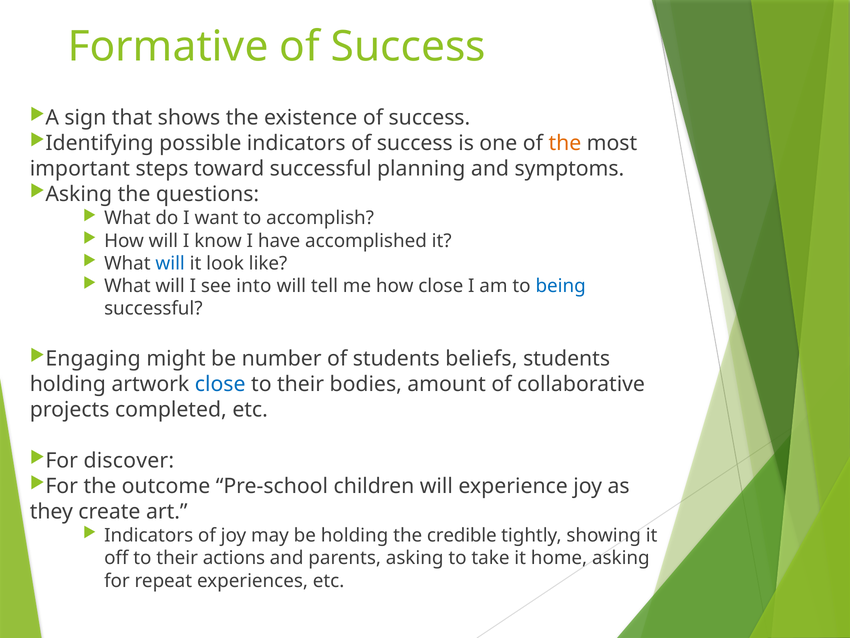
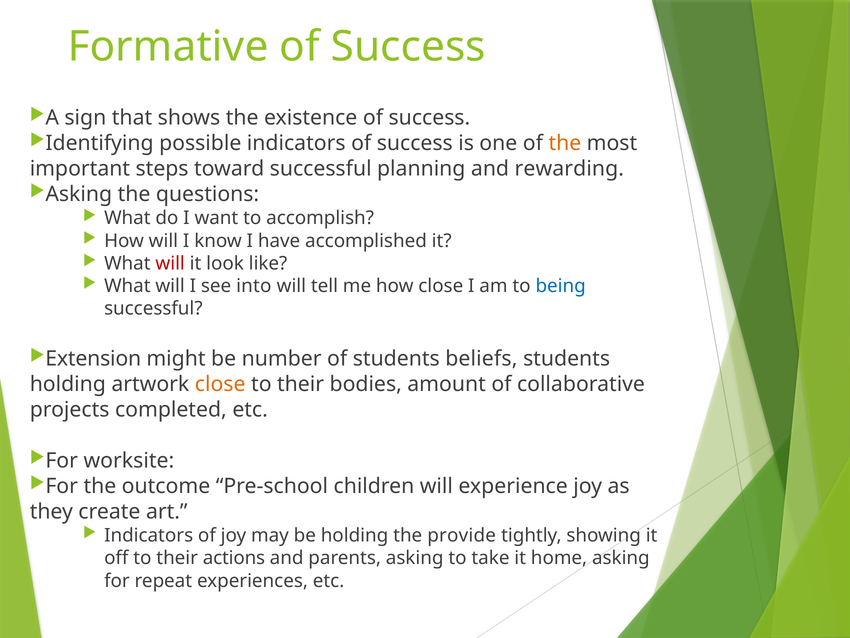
symptoms: symptoms -> rewarding (569, 169)
will colour: blue -> red (170, 263)
Engaging: Engaging -> Extension (93, 358)
close colour: blue -> orange (220, 384)
discover: discover -> worksite (129, 460)
credible: credible -> provide (462, 535)
